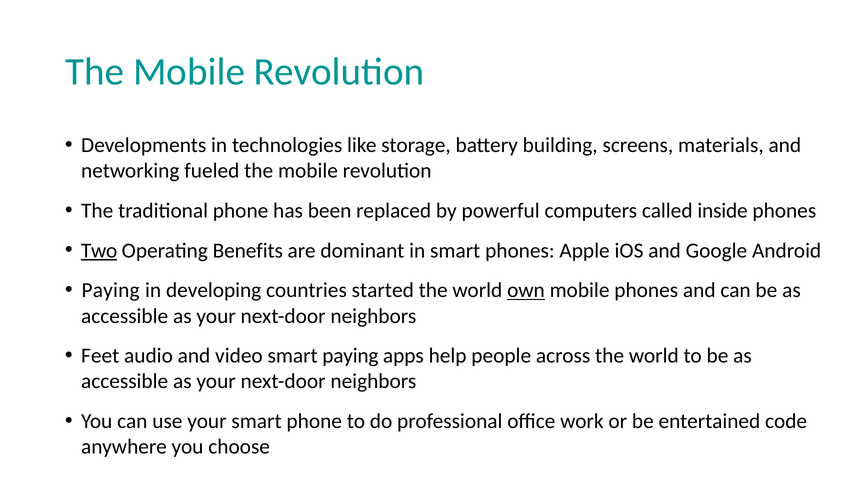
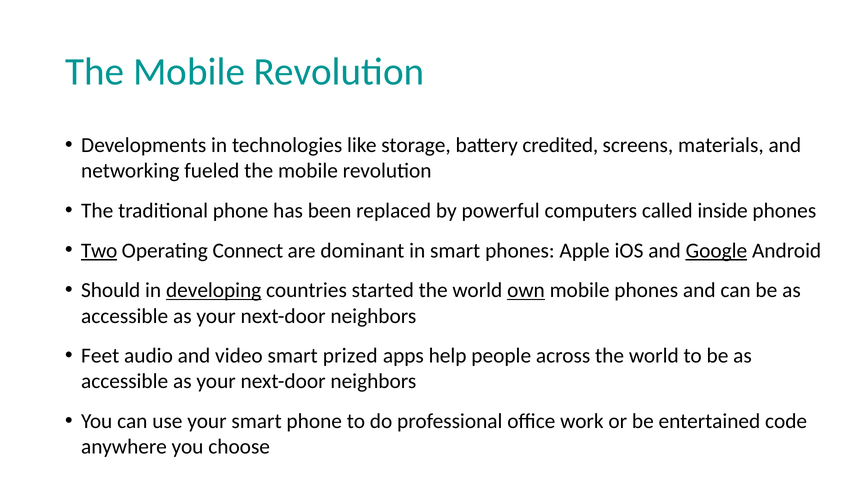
building: building -> credited (560, 145)
Benefits: Benefits -> Connect (248, 251)
Google underline: none -> present (716, 251)
Paying: Paying -> Should (111, 291)
developing underline: none -> present (214, 291)
smart paying: paying -> prized (350, 356)
